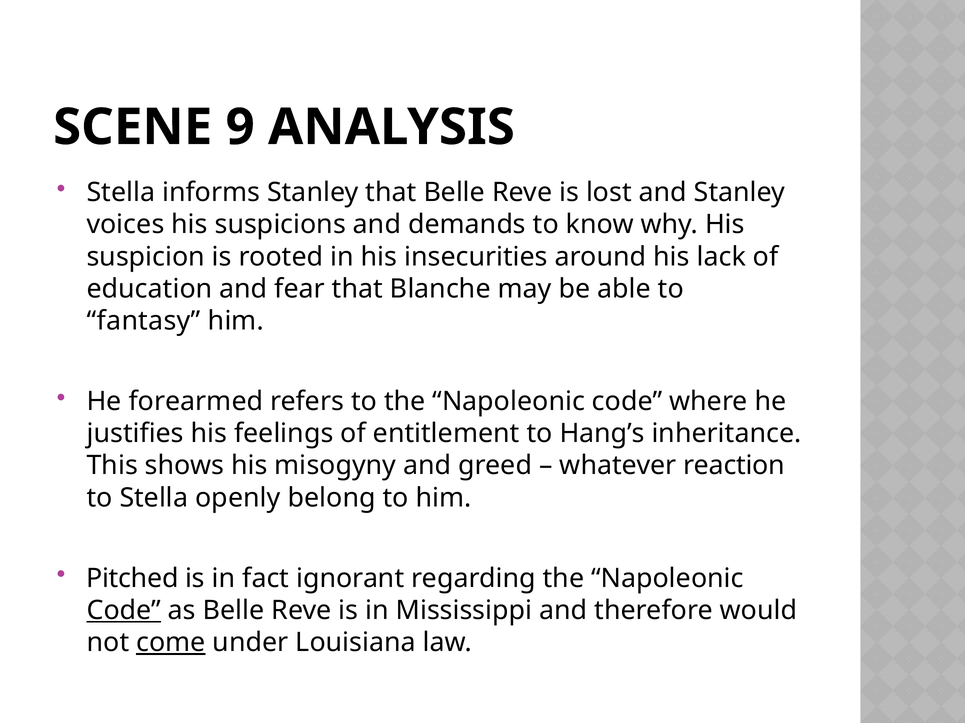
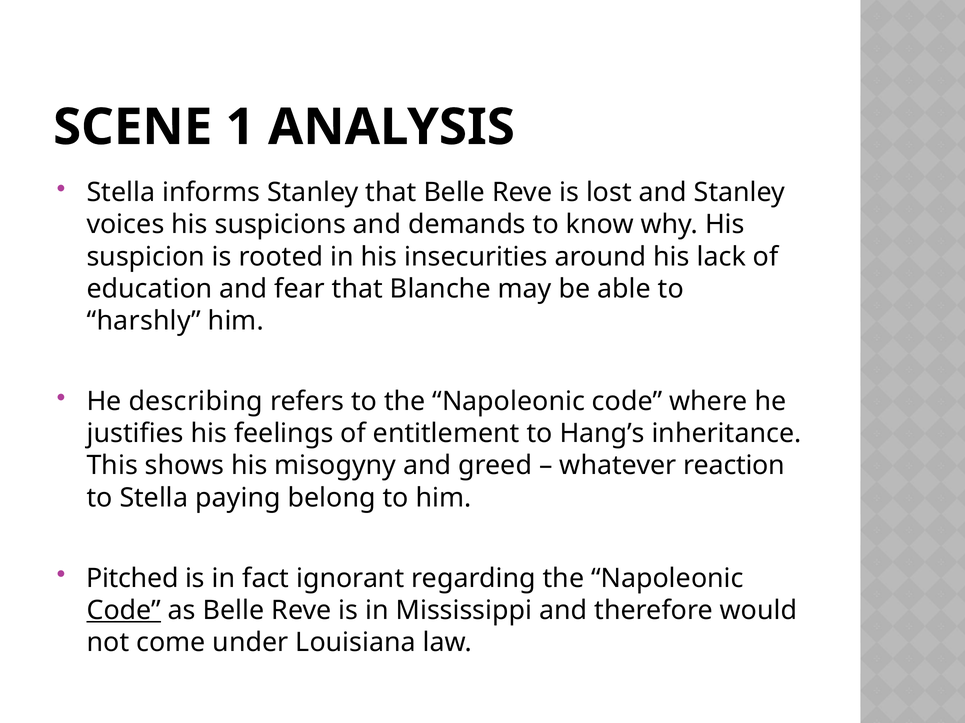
9: 9 -> 1 (240, 127)
fantasy: fantasy -> harshly (144, 321)
forearmed: forearmed -> describing (196, 402)
openly: openly -> paying (238, 498)
come underline: present -> none (171, 643)
